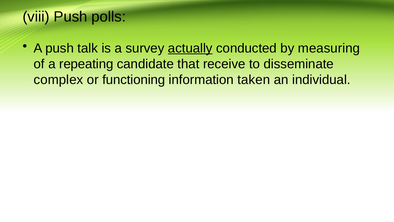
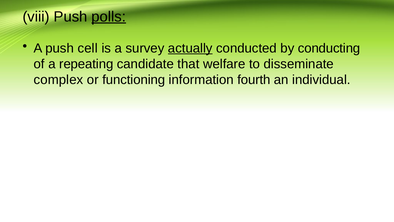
polls underline: none -> present (109, 17)
talk: talk -> cell (88, 48)
measuring: measuring -> conducting (329, 48)
receive: receive -> welfare (224, 64)
taken: taken -> fourth (254, 80)
